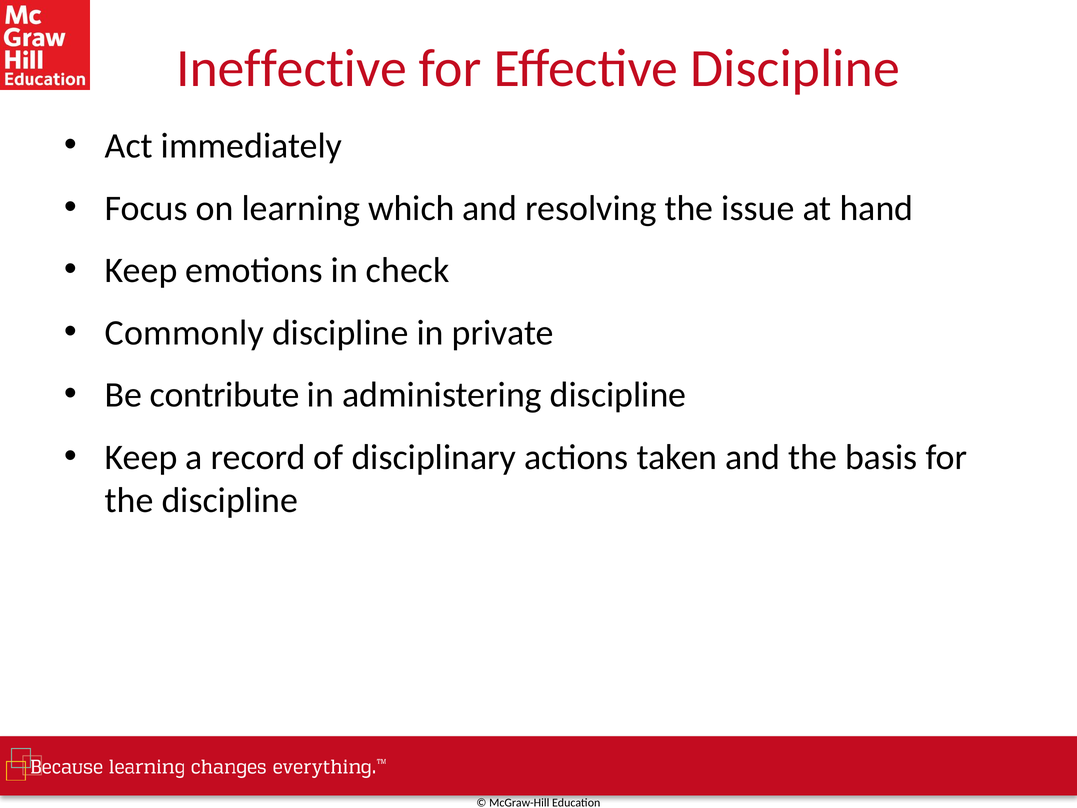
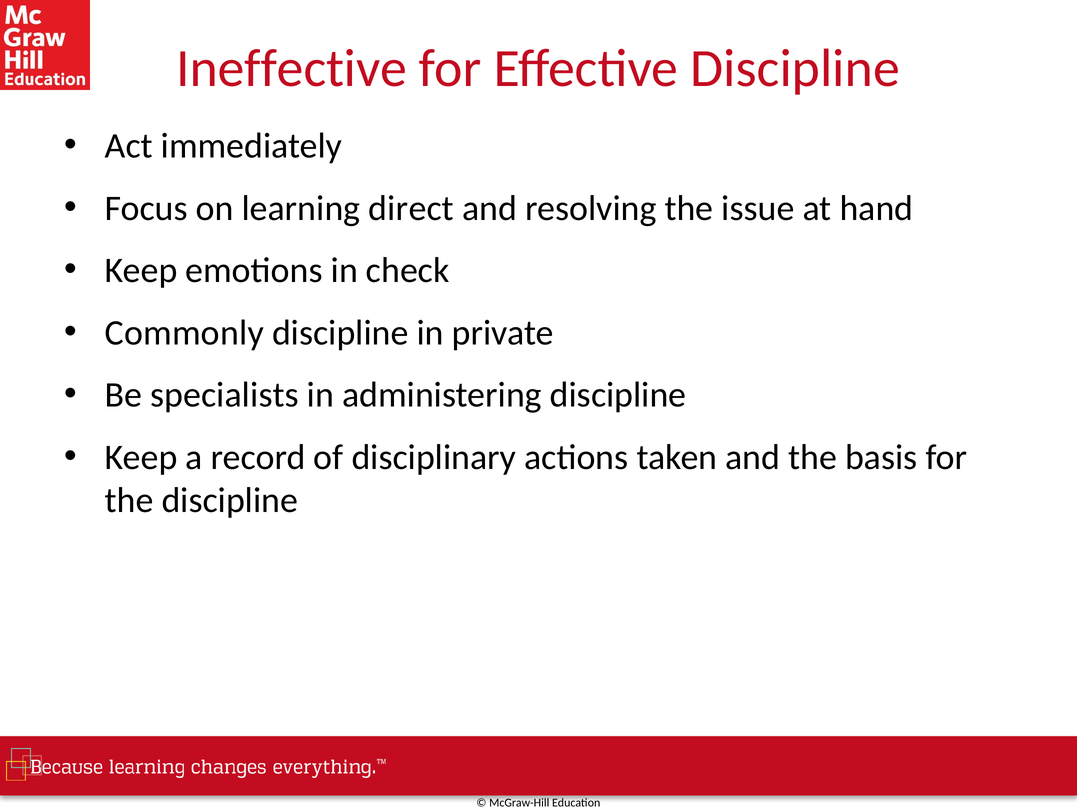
which: which -> direct (411, 208)
contribute: contribute -> specialists (225, 395)
